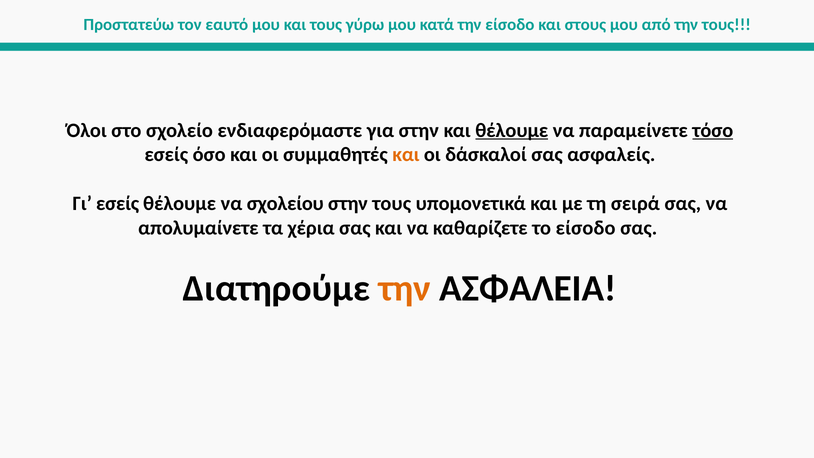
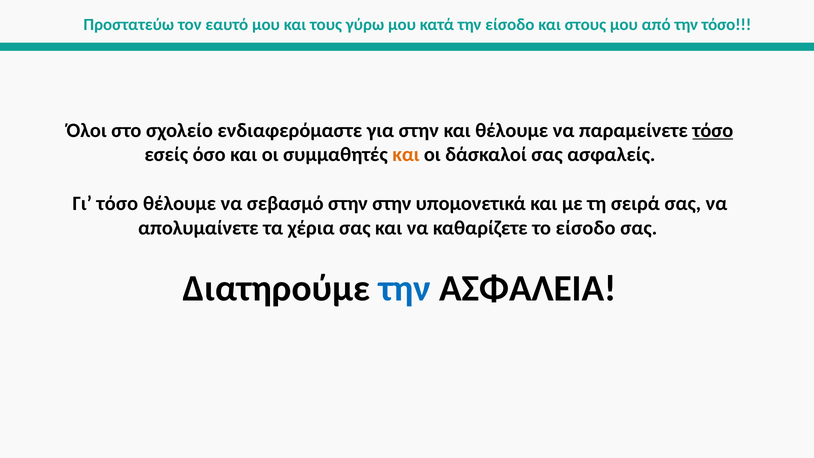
την τους: τους -> τόσο (727, 24)
θέλουμε underline: present -> none (512, 130)
Γι εσείς: εσείς -> τόσο (117, 204)
σχολείου: σχολείου -> σεβασμό (285, 204)
στην τους: τους -> στην (392, 204)
την colour: orange -> blue (405, 288)
